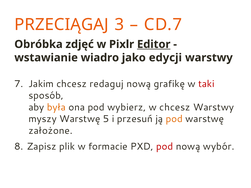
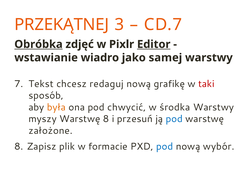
PRZECIĄGAJ: PRZECIĄGAJ -> PRZEKĄTNEJ (62, 25)
Obróbka underline: none -> present (38, 44)
edycji: edycji -> samej (165, 58)
Jakim: Jakim -> Tekst (41, 84)
wybierz: wybierz -> chwycić (127, 107)
w chcesz: chcesz -> środka (175, 107)
Warstwę 5: 5 -> 8 (106, 119)
pod colour: orange -> blue (174, 119)
pod colour: red -> blue (165, 147)
